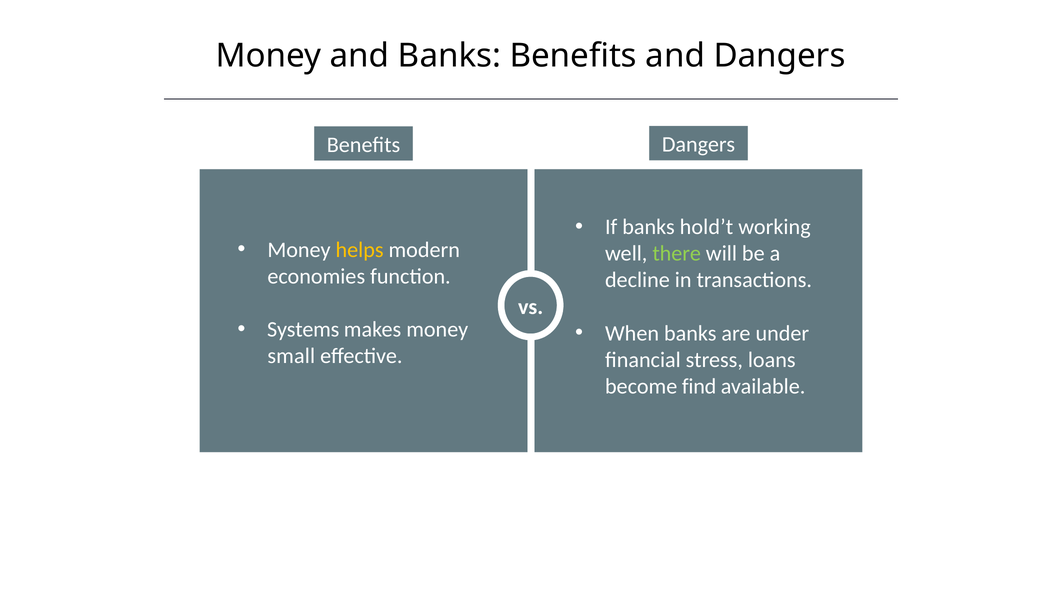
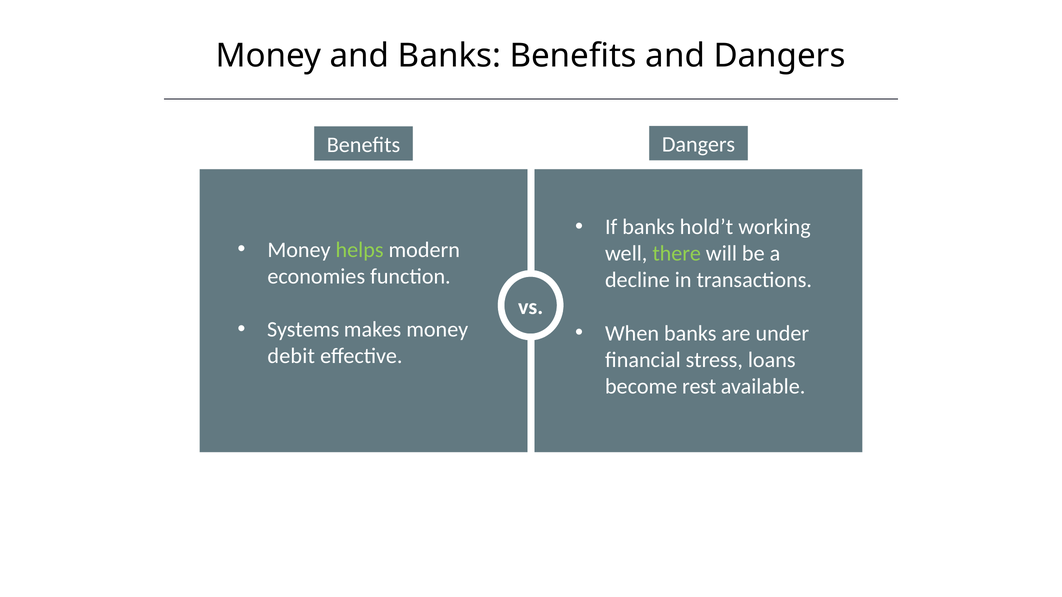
helps colour: yellow -> light green (360, 250)
small: small -> debit (291, 356)
find: find -> rest (699, 387)
